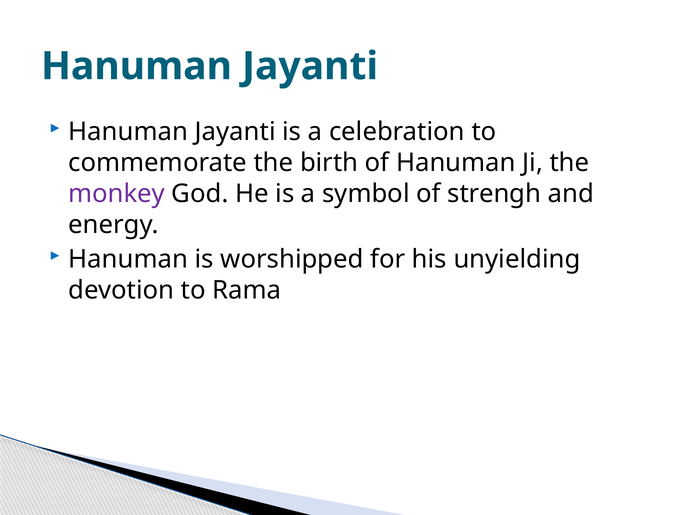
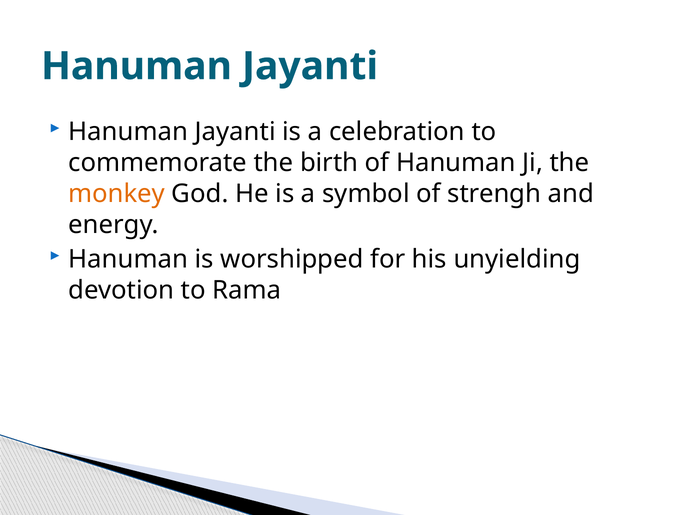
monkey colour: purple -> orange (117, 194)
